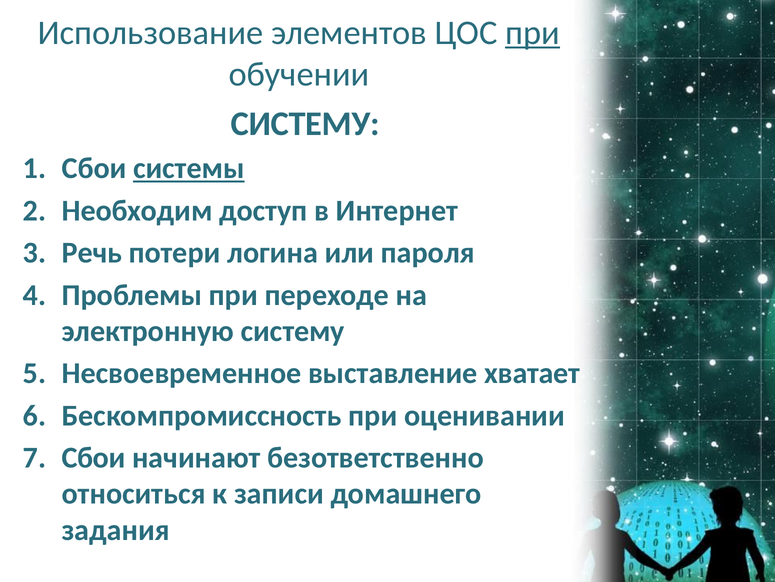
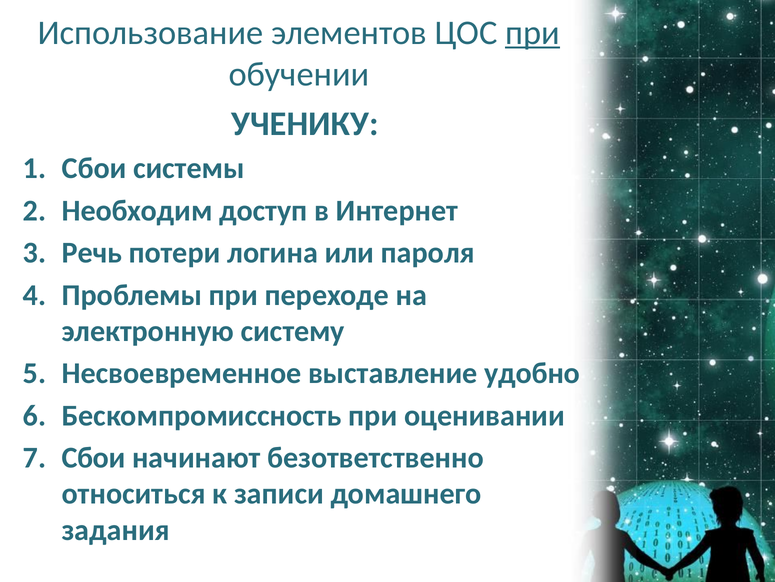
СИСТЕМУ: СИСТЕМУ -> УЧЕНИКУ (305, 124)
системы underline: present -> none (189, 168)
хватает: хватает -> удобно (532, 373)
